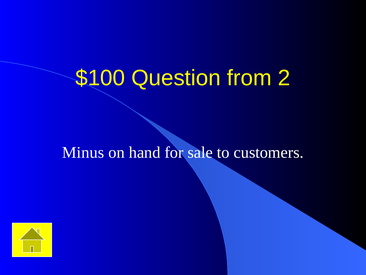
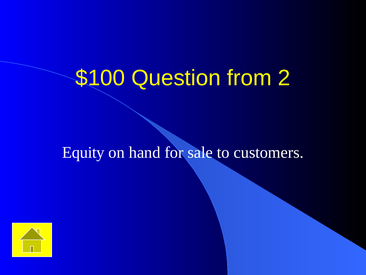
Minus: Minus -> Equity (83, 152)
